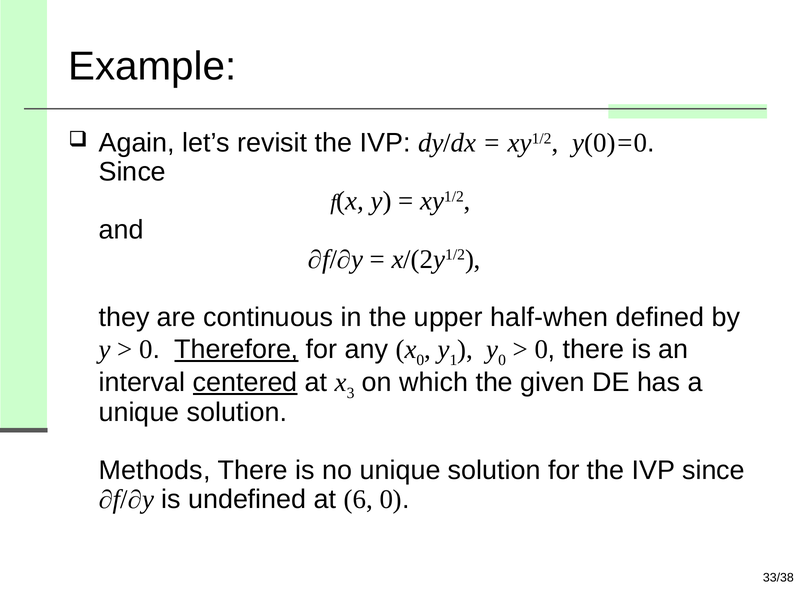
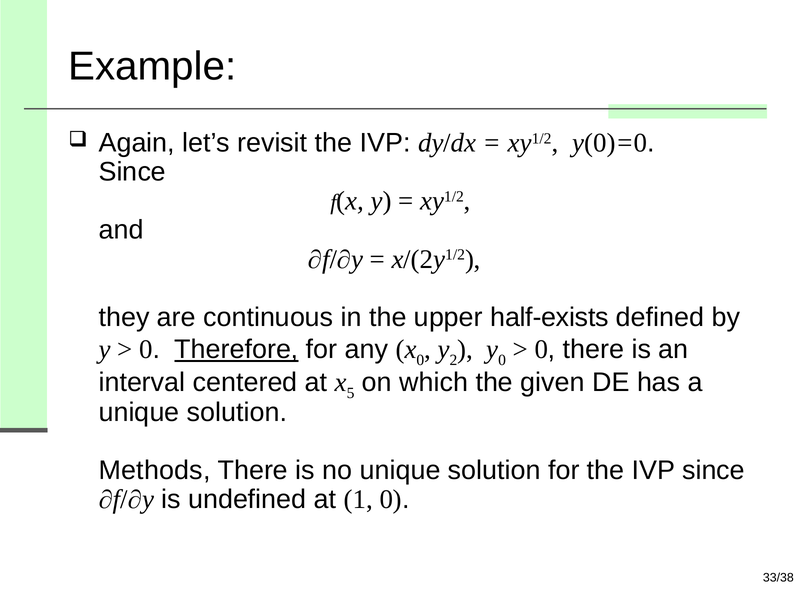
half-when: half-when -> half-exists (550, 317)
1: 1 -> 2 (453, 360)
centered underline: present -> none (245, 383)
3: 3 -> 5 (351, 393)
6: 6 -> 1 (358, 500)
